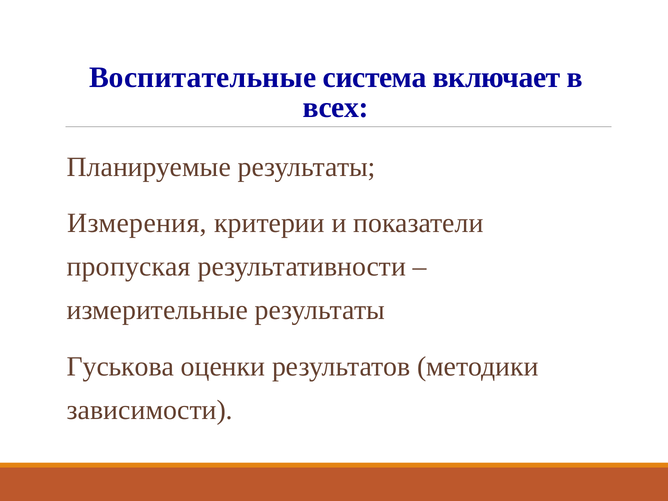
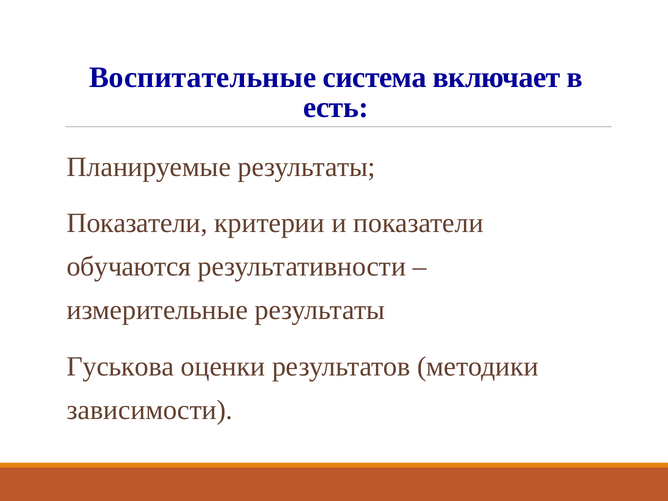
всех: всех -> есть (336, 108)
Измерения: Измерения -> Показатели (137, 223)
пропуская: пропуская -> обучаются (129, 267)
